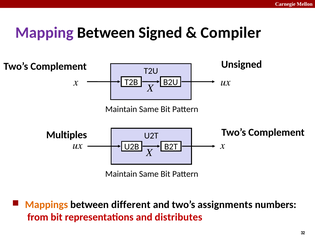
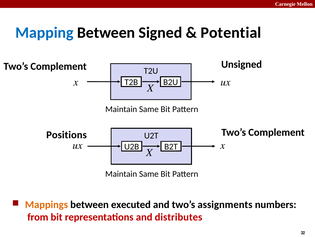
Mapping colour: purple -> blue (45, 33)
Compiler: Compiler -> Potential (231, 33)
Multiples: Multiples -> Positions (67, 135)
different: different -> executed (131, 204)
